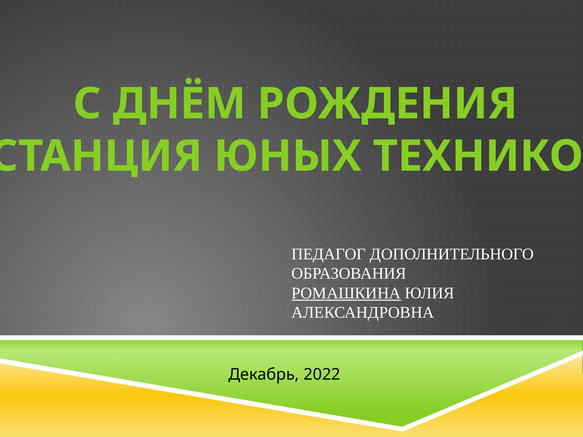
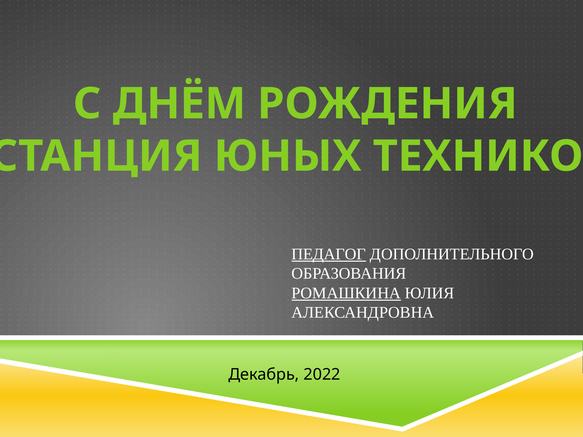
ПЕДАГОГ underline: none -> present (329, 254)
